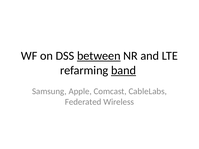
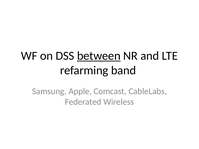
band underline: present -> none (124, 71)
